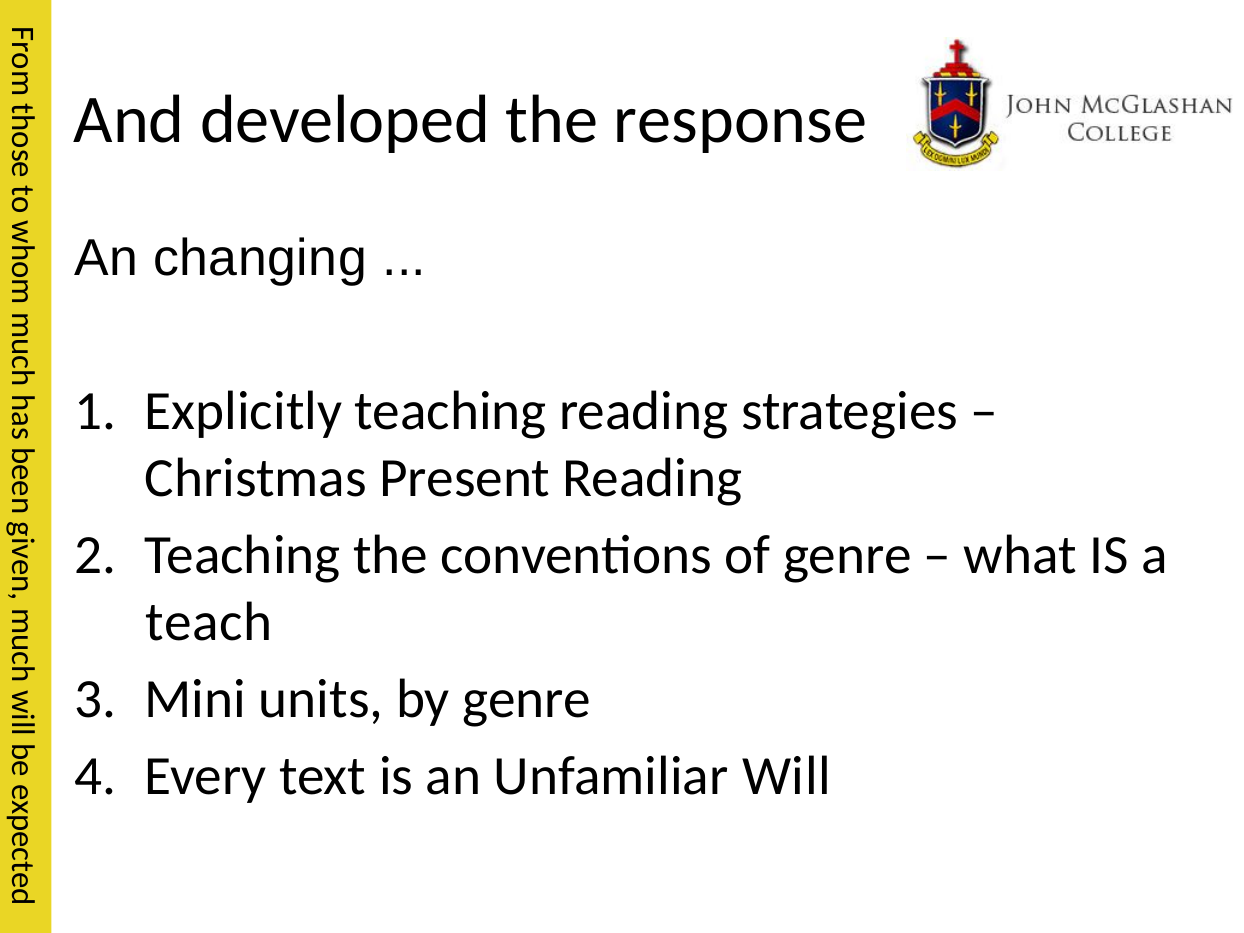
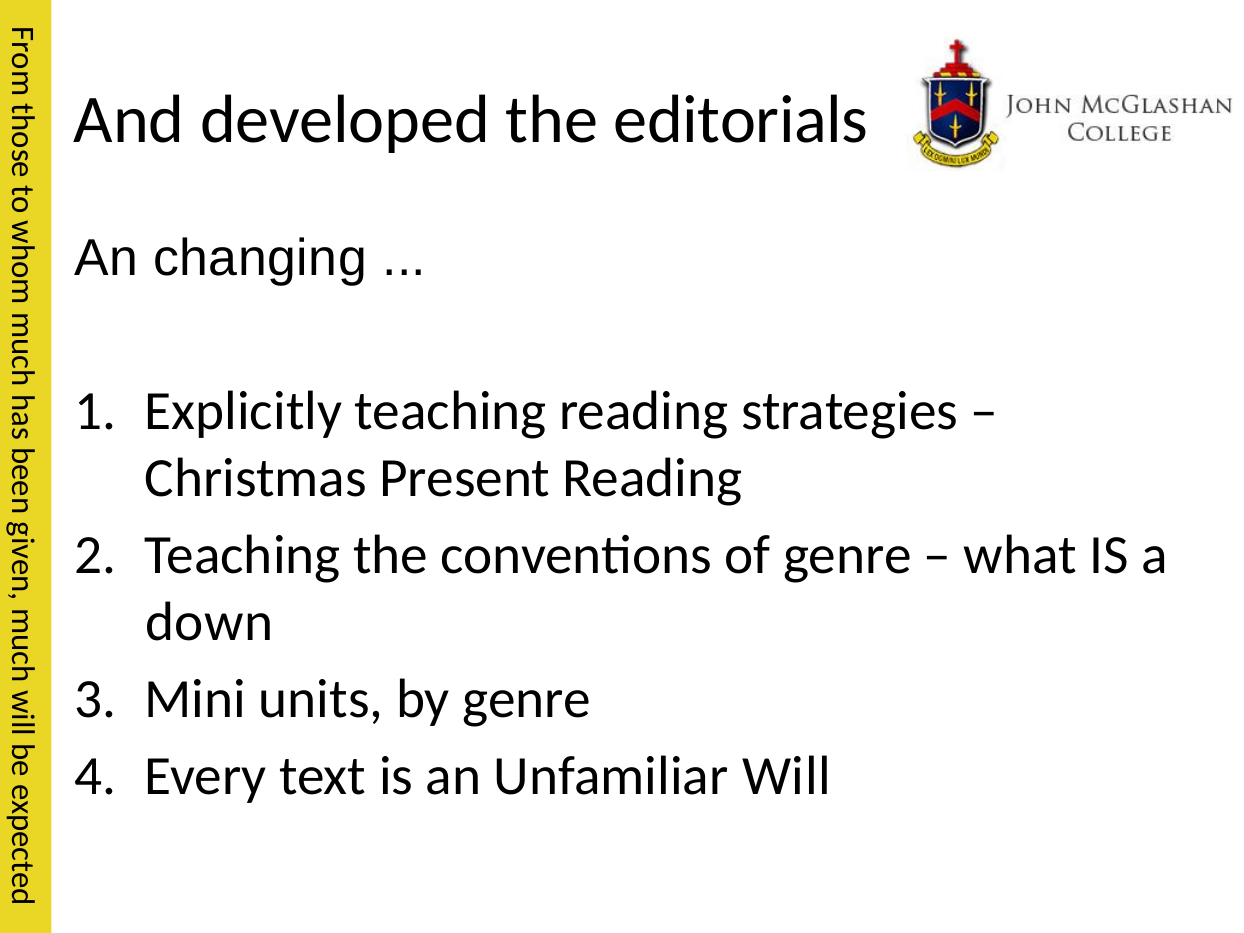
response: response -> editorials (741, 120)
teach: teach -> down (209, 622)
